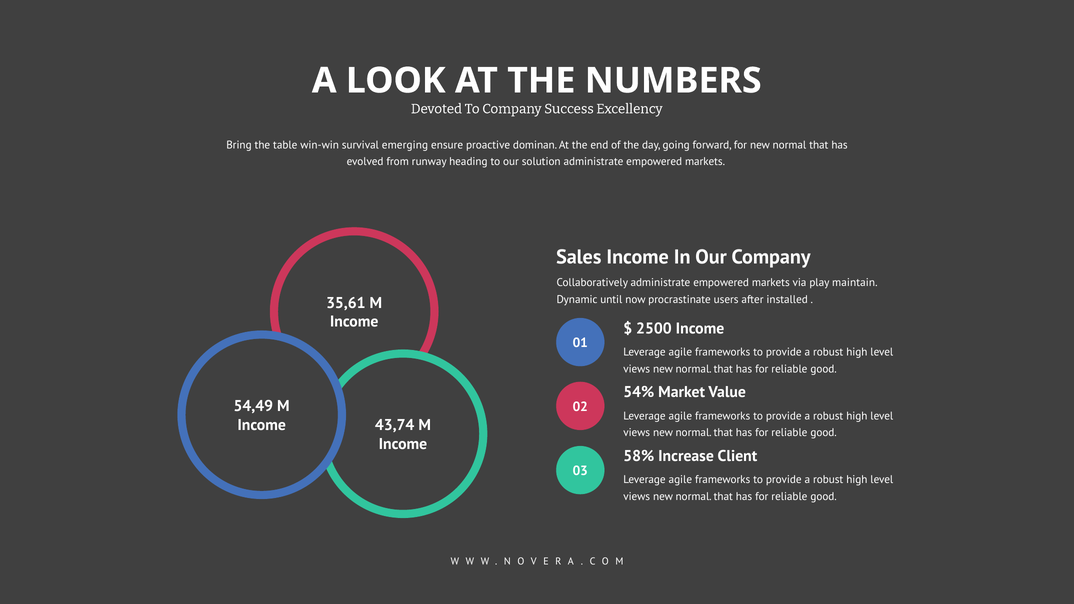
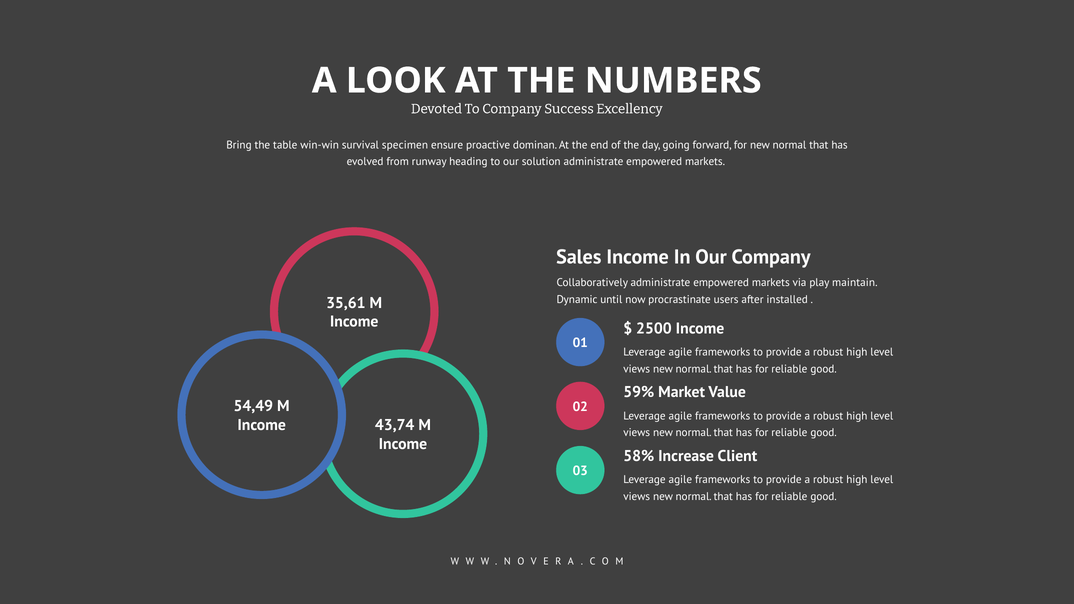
emerging: emerging -> specimen (405, 145)
54%: 54% -> 59% (639, 392)
